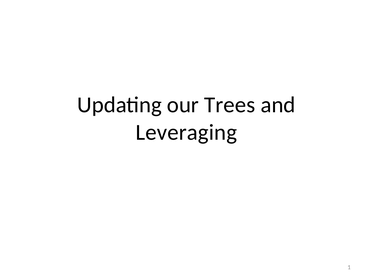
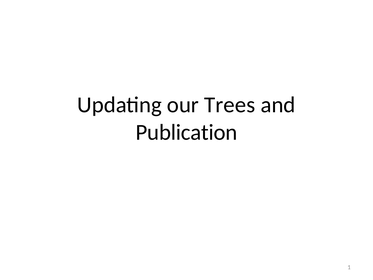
Leveraging: Leveraging -> Publication (187, 132)
